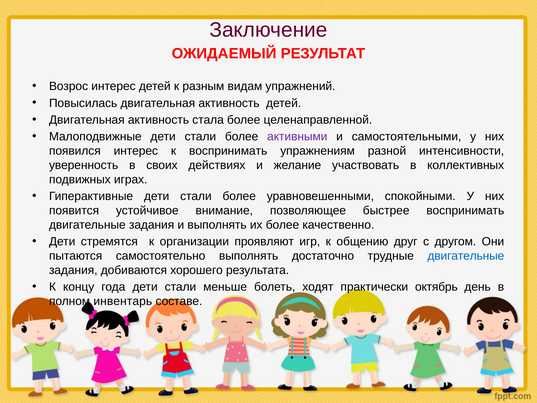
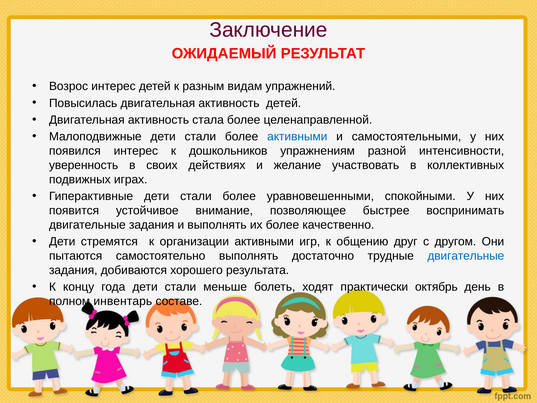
активными colour: purple -> blue (297, 136)
к воспринимать: воспринимать -> дошкольников (228, 151)
организации проявляют: проявляют -> активными (264, 241)
